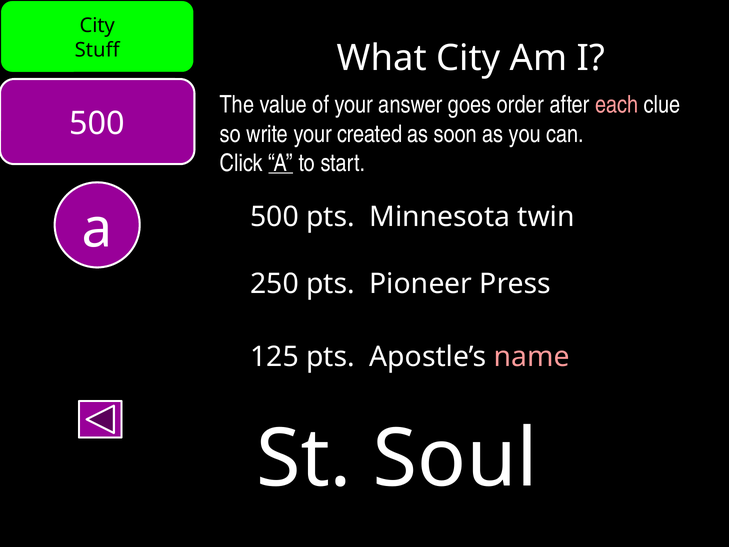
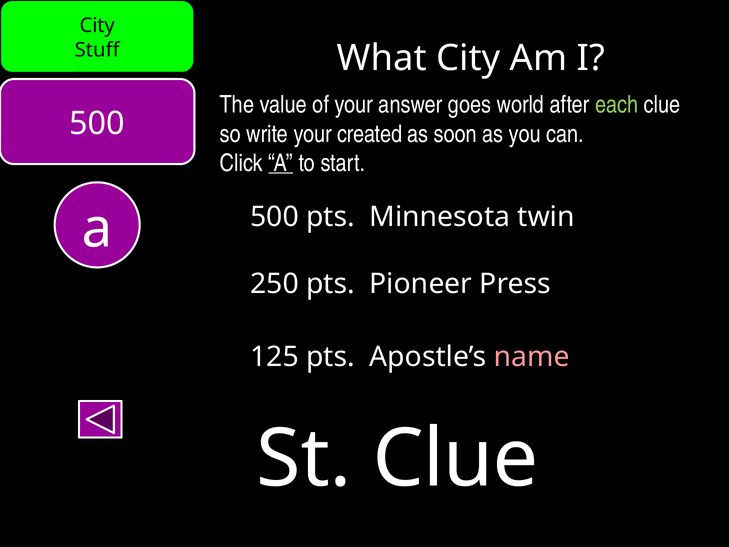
order: order -> world (520, 105)
each colour: pink -> light green (617, 105)
St Soul: Soul -> Clue (456, 459)
